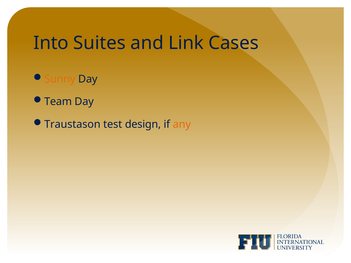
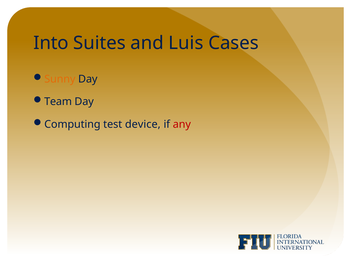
Link: Link -> Luis (186, 43)
Traustason: Traustason -> Computing (72, 124)
design: design -> device (143, 124)
any colour: orange -> red (182, 124)
